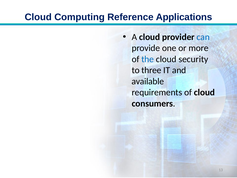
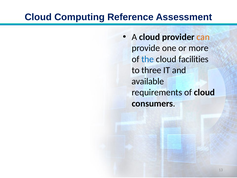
Applications: Applications -> Assessment (184, 17)
can colour: blue -> orange (203, 37)
security: security -> facilities (194, 59)
